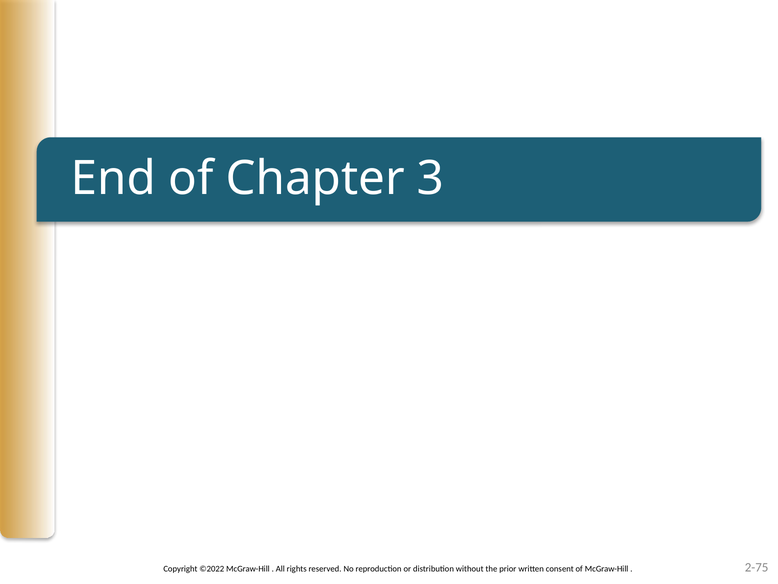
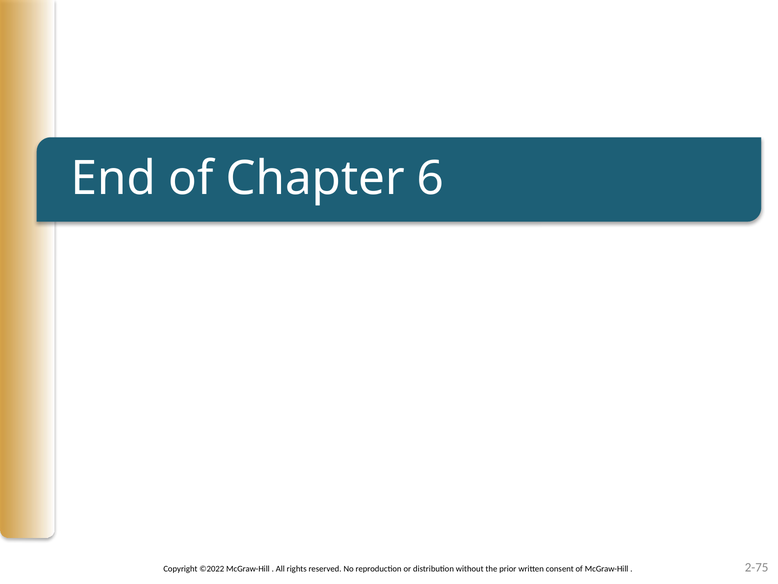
3: 3 -> 6 (431, 178)
